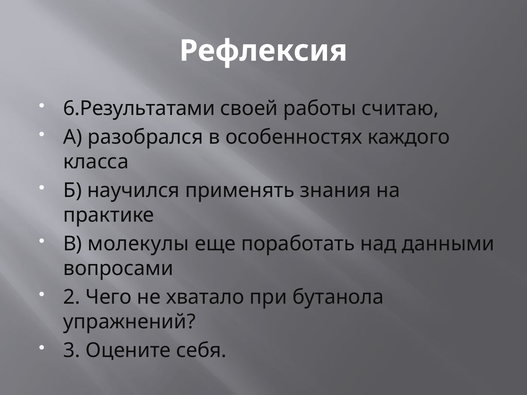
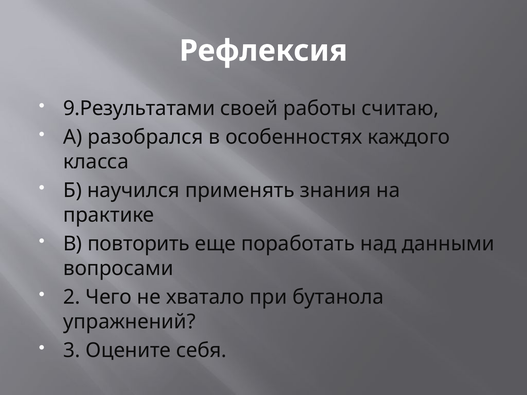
6.Результатами: 6.Результатами -> 9.Результатами (139, 109)
молекулы: молекулы -> повторить (139, 244)
